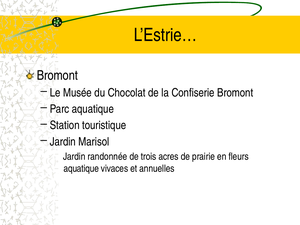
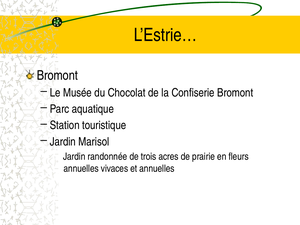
aquatique: aquatique -> annuelles (81, 169)
